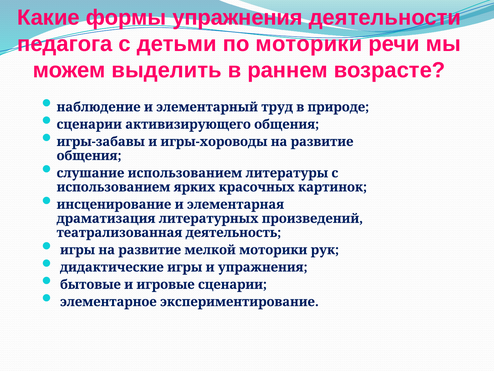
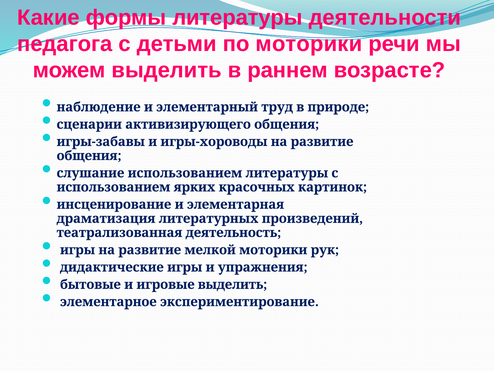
формы упражнения: упражнения -> литературы (238, 18)
игровые сценарии: сценарии -> выделить (232, 284)
